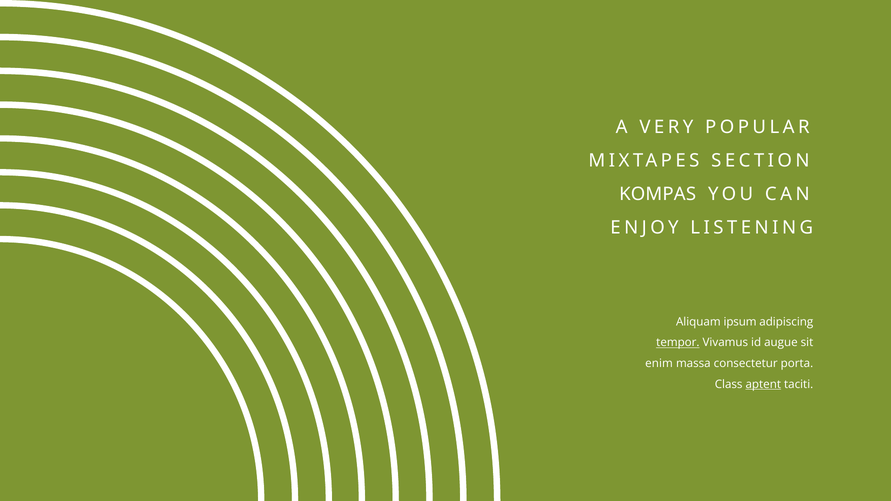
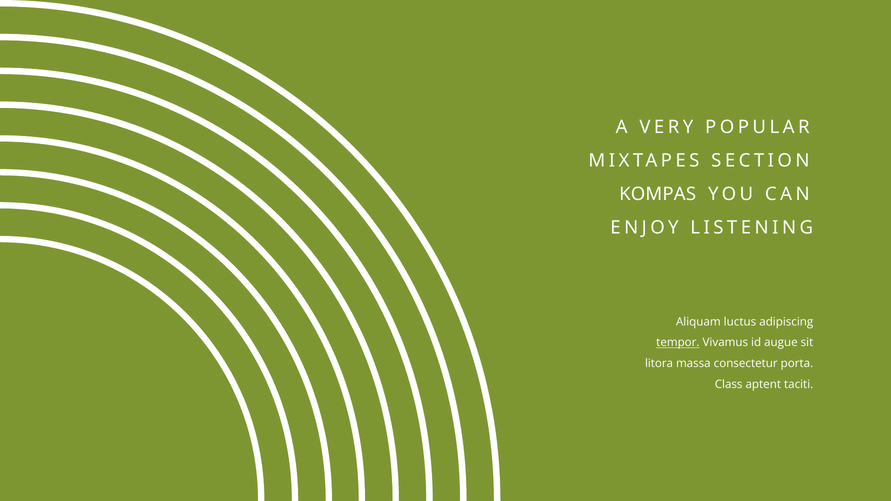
ipsum: ipsum -> luctus (740, 322)
enim: enim -> litora (659, 364)
aptent underline: present -> none (763, 385)
